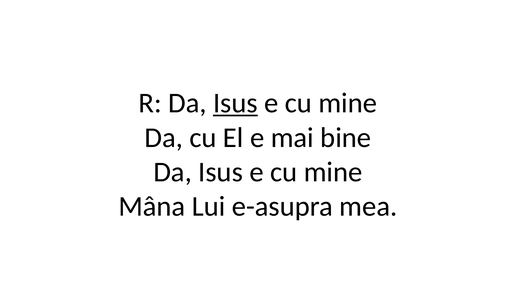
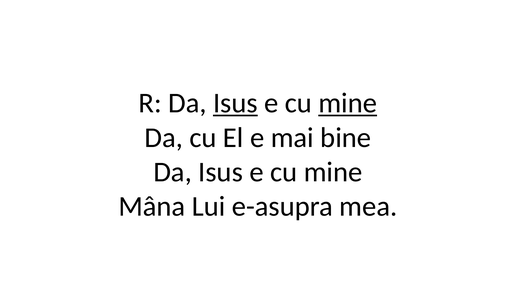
mine underline: none -> present (348, 103)
